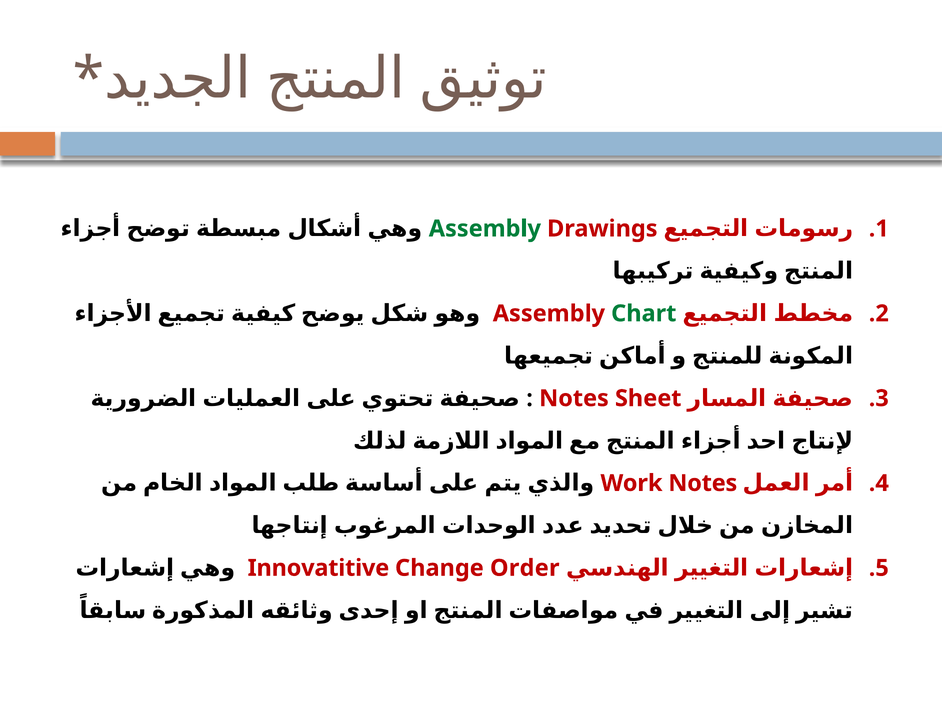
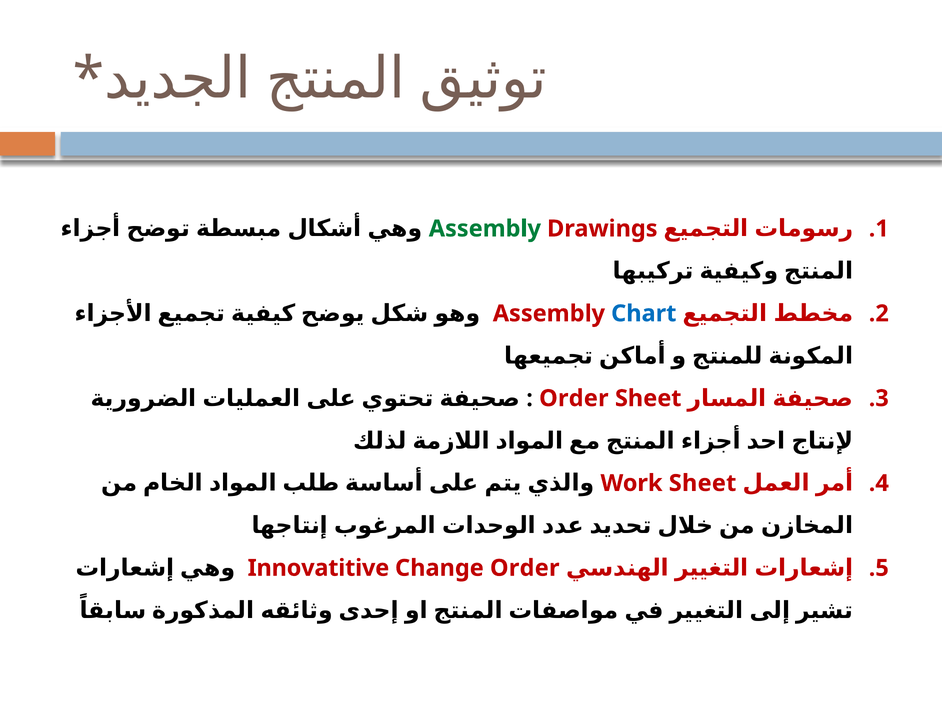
Chart colour: green -> blue (644, 313)
Notes: Notes -> Order (574, 398)
Work Notes: Notes -> Sheet (703, 483)
